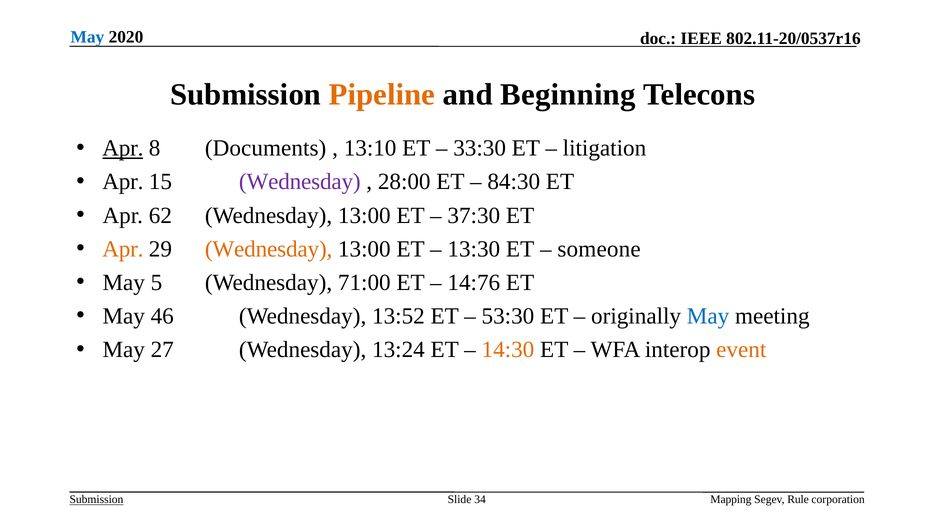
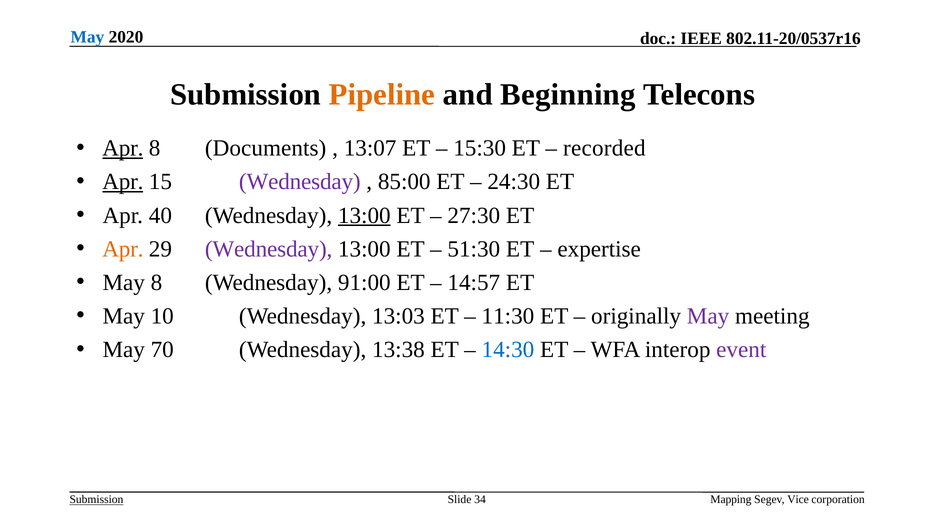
13:10: 13:10 -> 13:07 (370, 148)
33:30: 33:30 -> 15:30 (480, 148)
litigation: litigation -> recorded (604, 148)
Apr underline: none -> present (123, 182)
28:00: 28:00 -> 85:00 (404, 182)
84:30: 84:30 -> 24:30 (514, 182)
62: 62 -> 40 (160, 215)
13:00 underline: none -> present (364, 215)
37:30: 37:30 -> 27:30 (474, 215)
Wednesday colour: orange -> purple (269, 249)
13:30: 13:30 -> 51:30 (474, 249)
someone: someone -> expertise (599, 249)
May 5: 5 -> 8 (156, 282)
71:00: 71:00 -> 91:00 (364, 282)
14:76: 14:76 -> 14:57 (474, 282)
46: 46 -> 10 (162, 316)
13:52: 13:52 -> 13:03 (398, 316)
53:30: 53:30 -> 11:30 (508, 316)
May colour: blue -> purple (708, 316)
27: 27 -> 70 (162, 350)
13:24: 13:24 -> 13:38 (398, 350)
14:30 colour: orange -> blue (508, 350)
event colour: orange -> purple (741, 350)
Rule: Rule -> Vice (798, 500)
